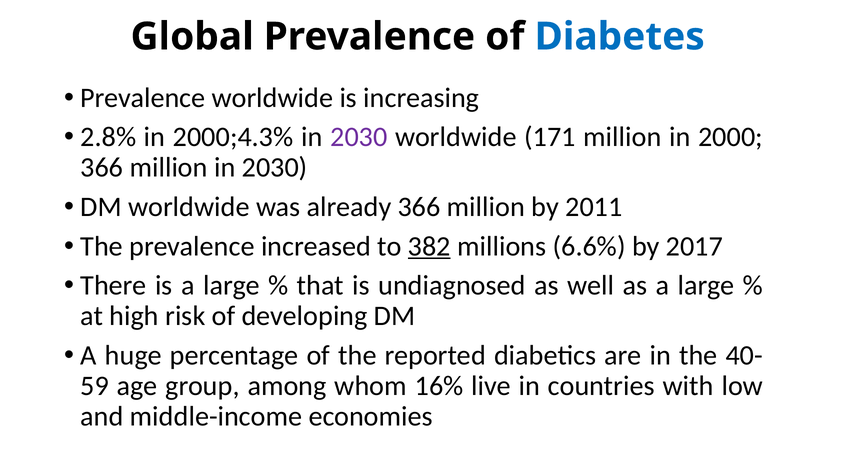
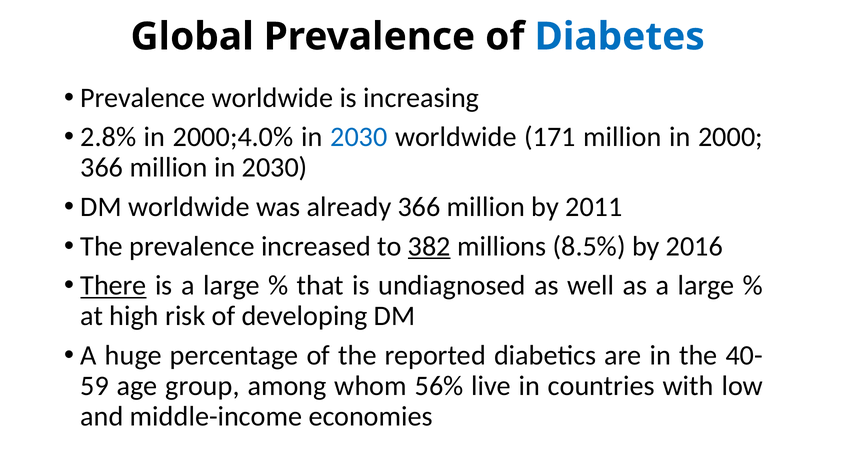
2000;4.3%: 2000;4.3% -> 2000;4.0% (233, 137)
2030 colour: purple -> blue (359, 137)
6.6%: 6.6% -> 8.5% (589, 246)
2017: 2017 -> 2016 (694, 246)
There underline: none -> present (113, 285)
16%: 16% -> 56% (439, 386)
